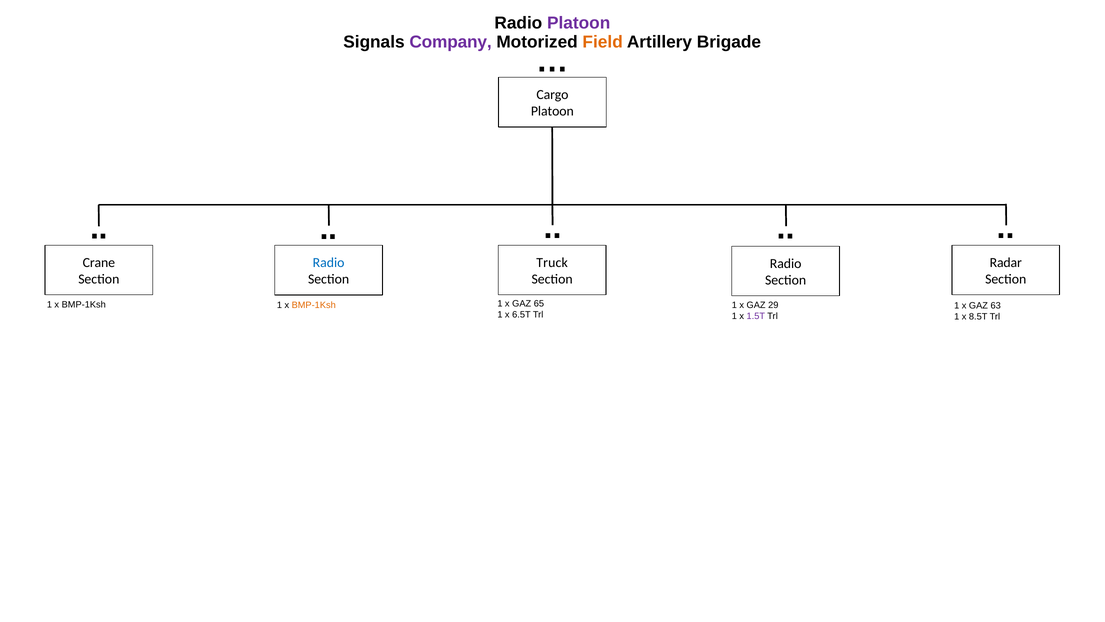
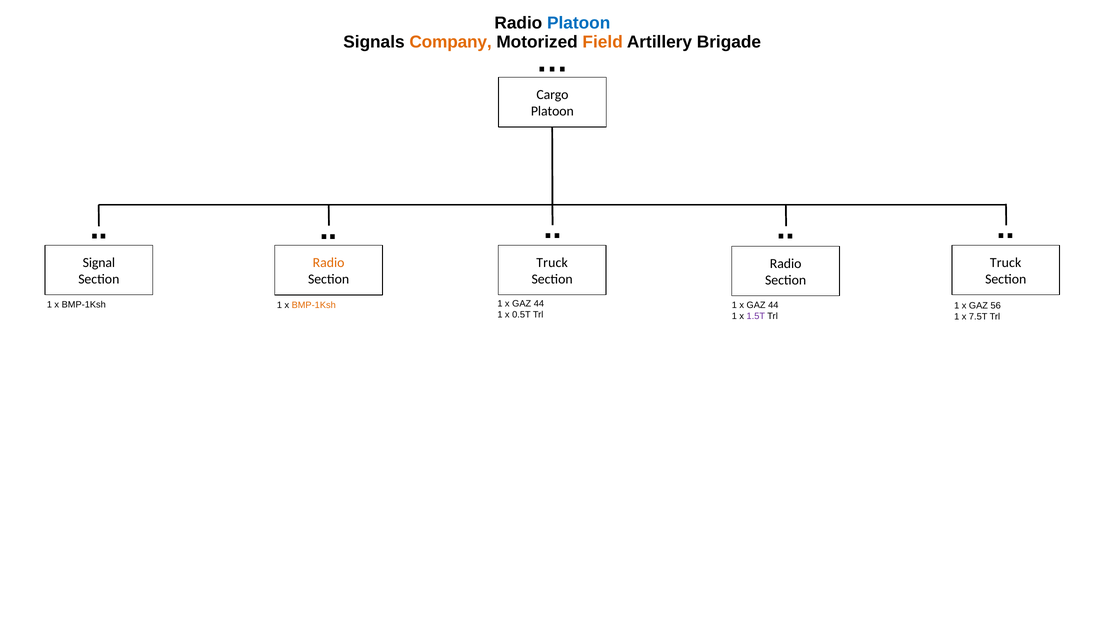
Platoon colour: purple -> blue (579, 23)
Company colour: purple -> orange (451, 42)
Crane: Crane -> Signal (99, 263)
Radar: Radar -> Truck (1006, 263)
Radio colour: blue -> orange (329, 263)
65: 65 -> 44 (539, 304)
29: 29 -> 44 (773, 305)
63: 63 -> 56 (996, 305)
6.5T: 6.5T -> 0.5T (521, 315)
8.5T: 8.5T -> 7.5T (978, 316)
